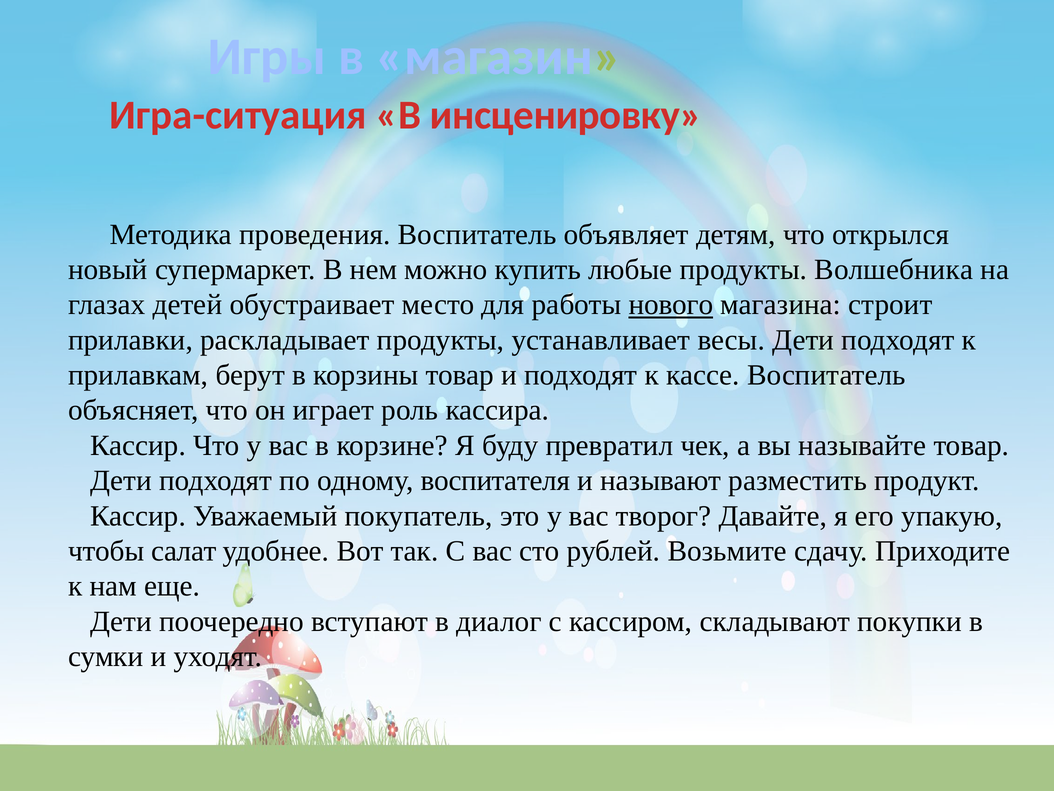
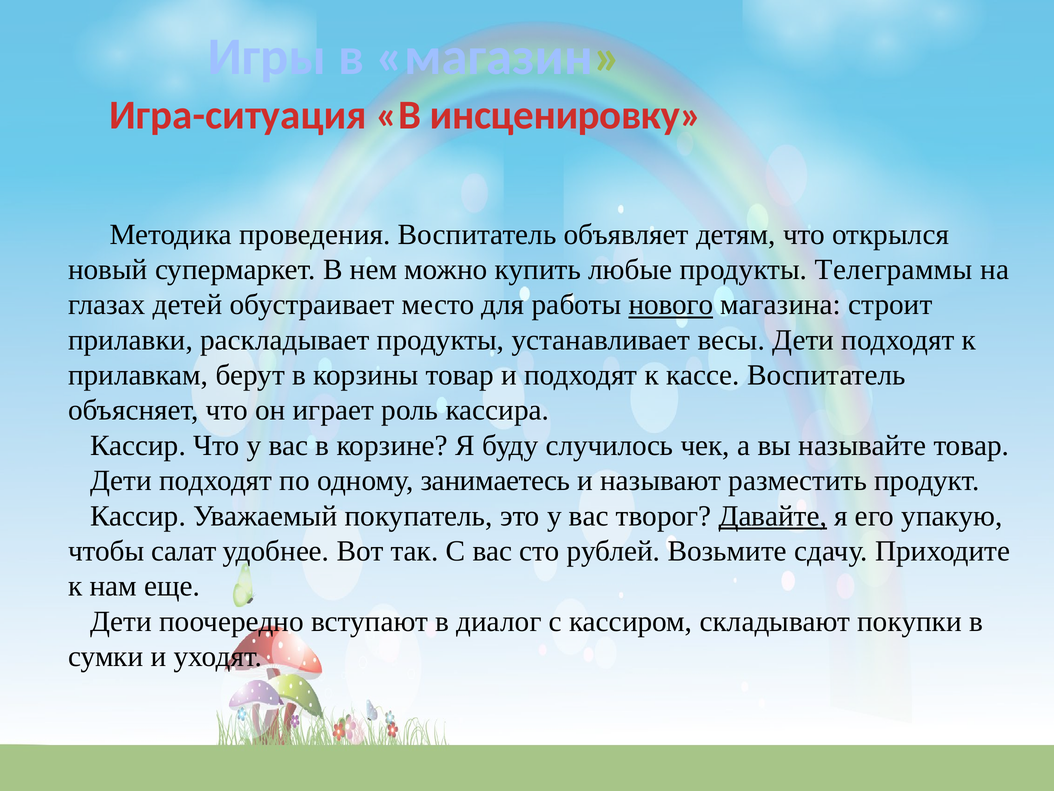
Волшебника: Волшебника -> Телеграммы (894, 269)
превратил: превратил -> случилось (609, 445)
воспитателя: воспитателя -> занимаетесь (495, 480)
Давайте underline: none -> present (773, 516)
